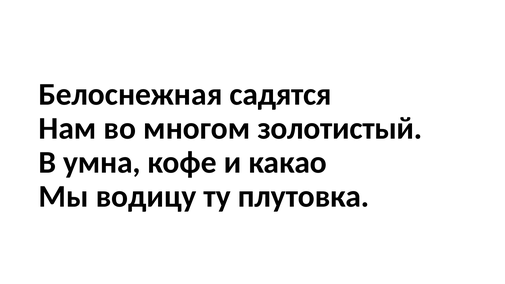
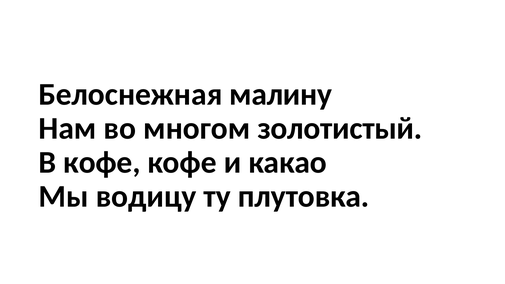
садятся: садятся -> малину (281, 94)
В умна: умна -> кофе (102, 163)
